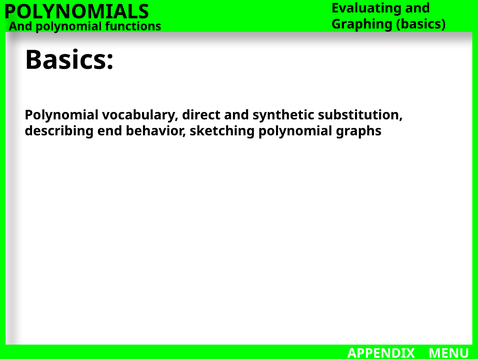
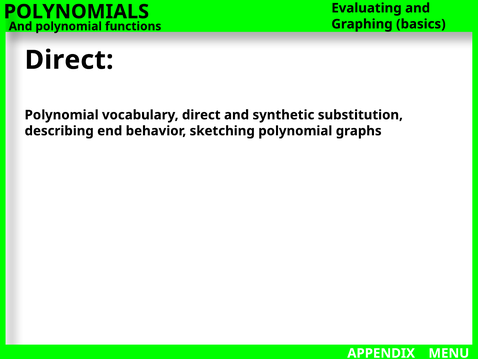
Basics: Basics -> Direct (69, 60)
